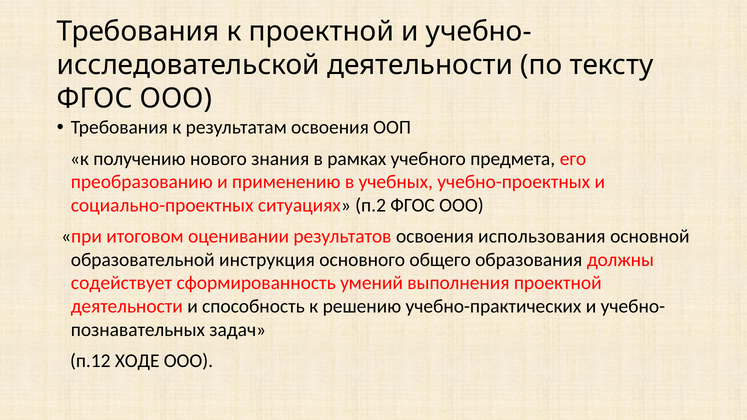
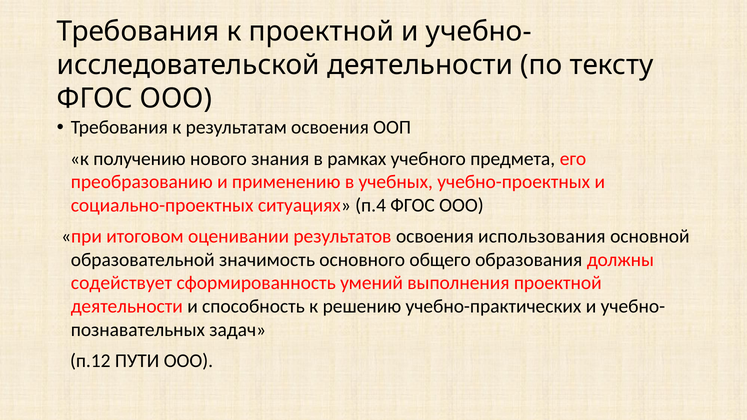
п.2: п.2 -> п.4 (371, 205)
инструкция: инструкция -> значимость (267, 260)
ХОДЕ: ХОДЕ -> ПУТИ (137, 361)
